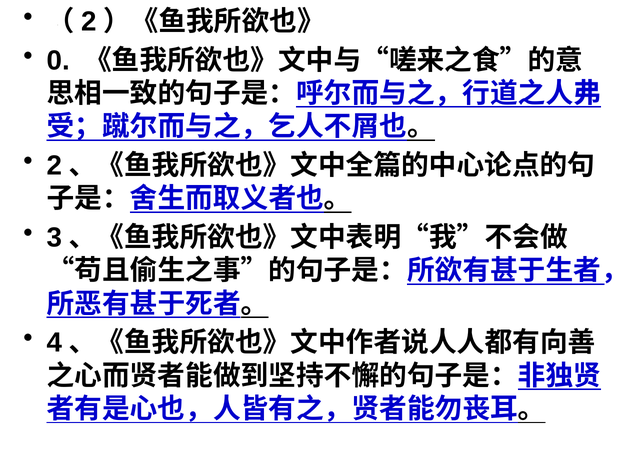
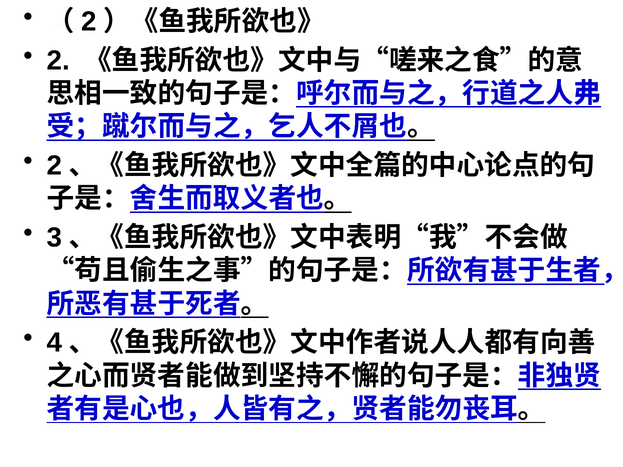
0: 0 -> 2 (58, 60)
